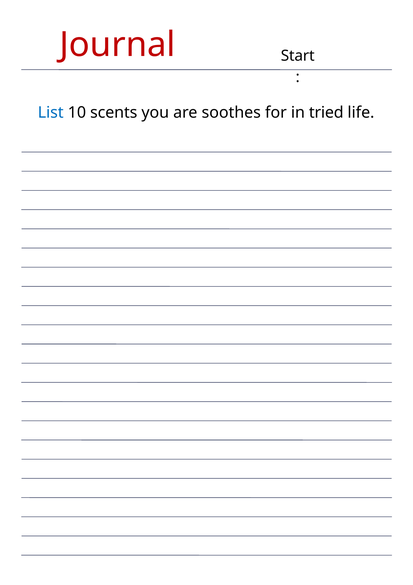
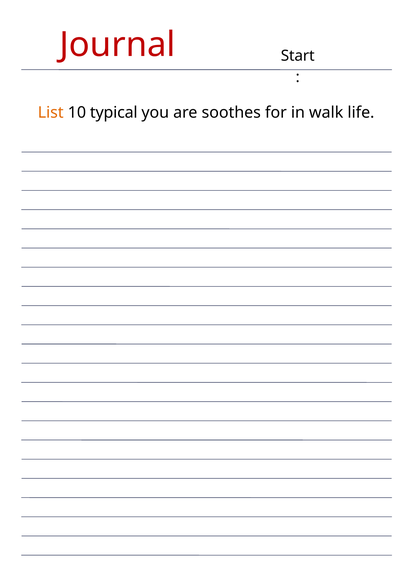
List colour: blue -> orange (51, 112)
scents: scents -> typical (114, 112)
tried: tried -> walk (326, 112)
